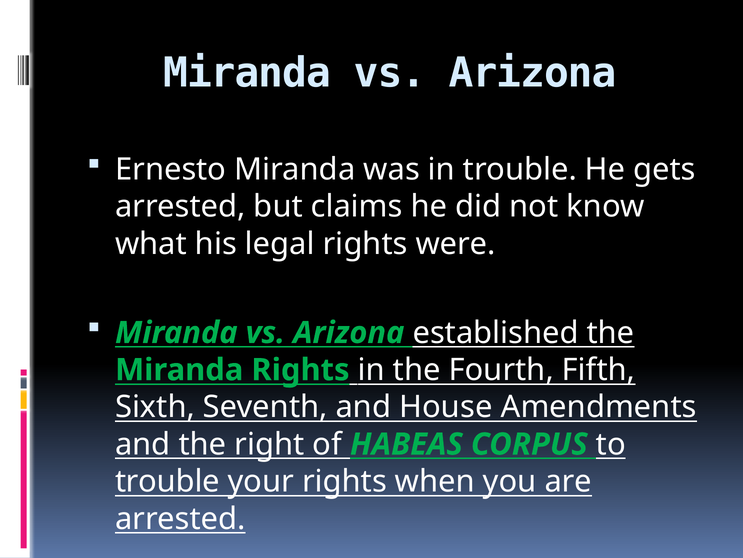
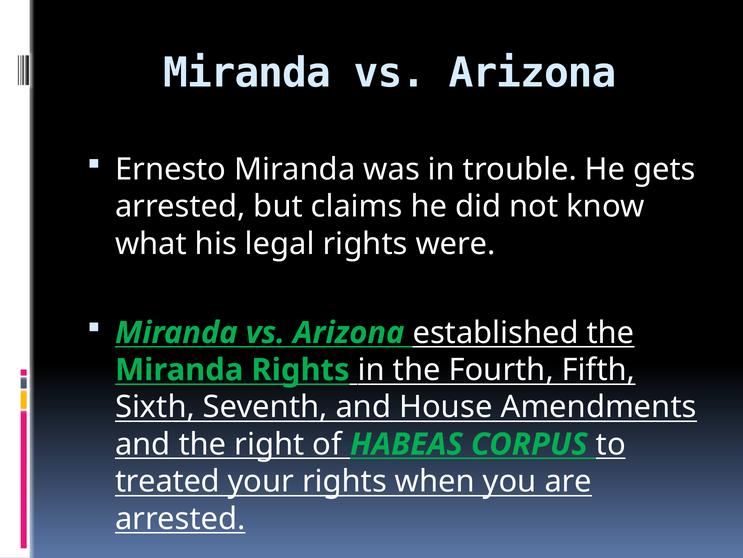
trouble: trouble -> treated (167, 481)
